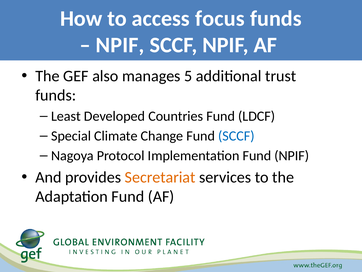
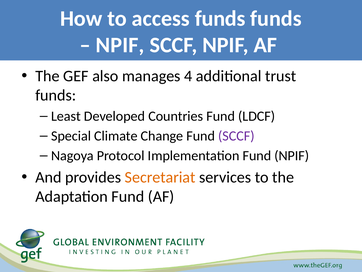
access focus: focus -> funds (220, 18)
5: 5 -> 4 (188, 76)
SCCF colour: blue -> purple (236, 136)
